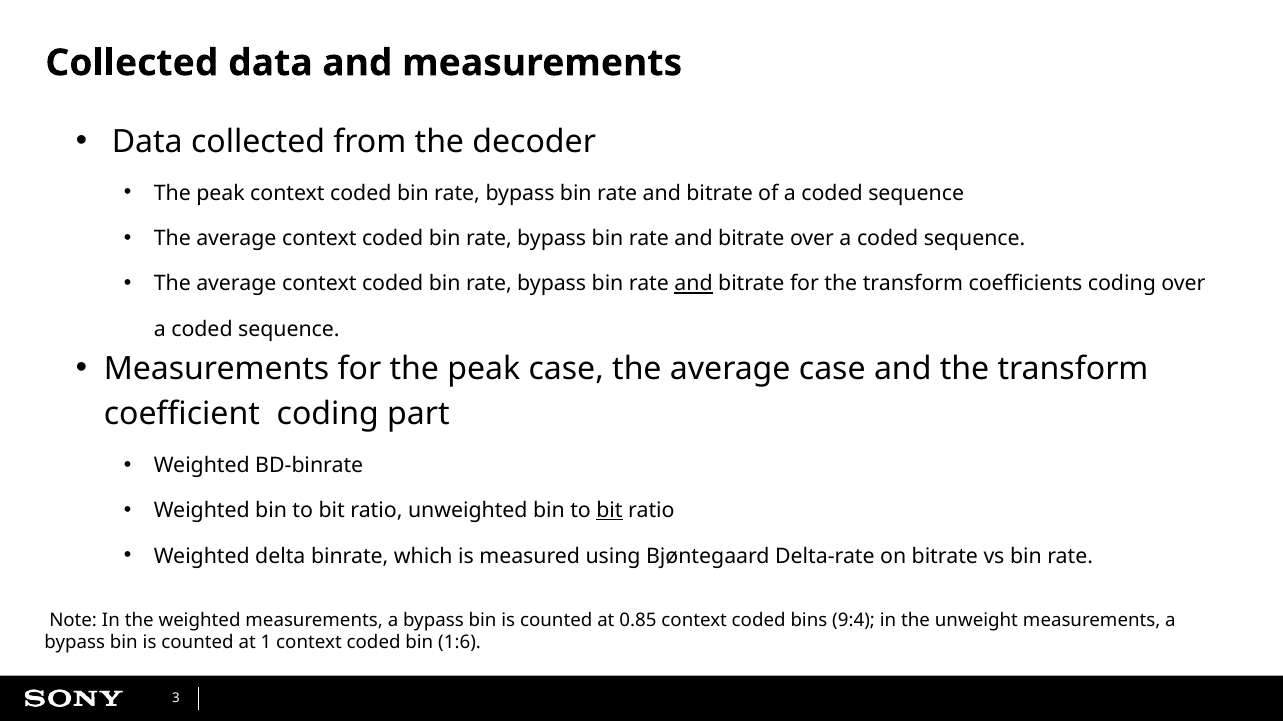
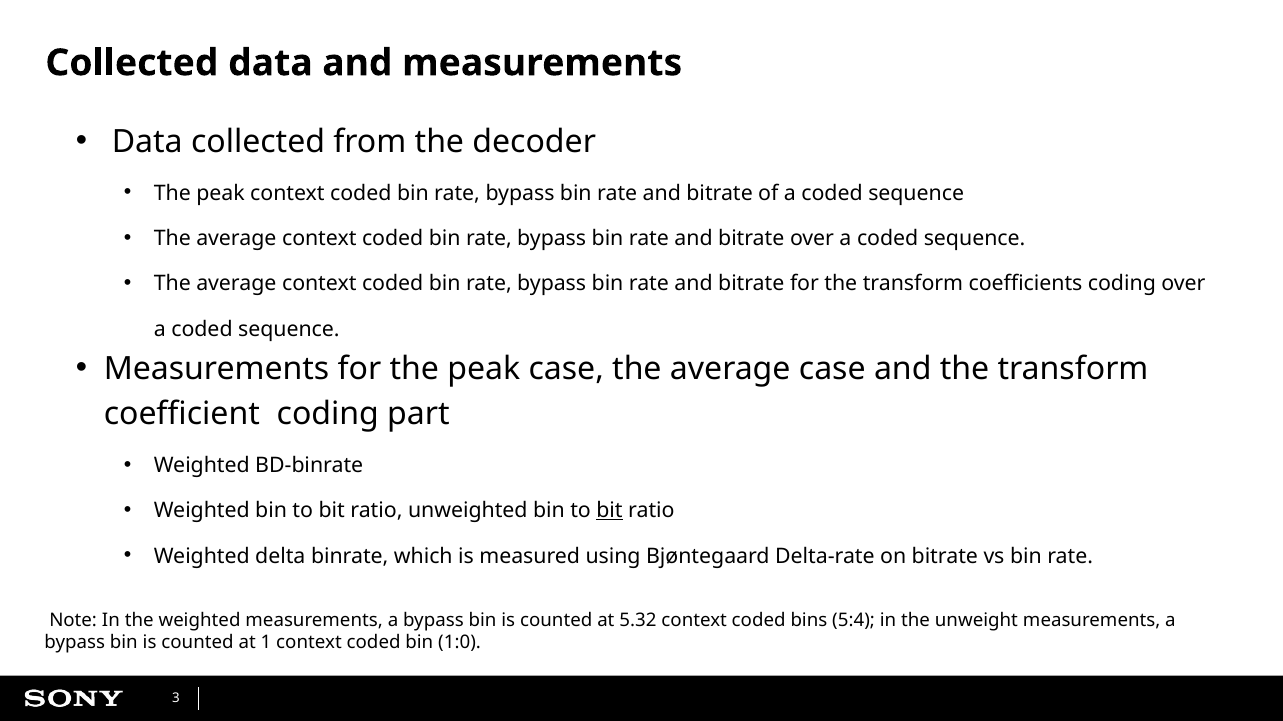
and underline: present -> none (694, 284)
0.85: 0.85 -> 5.32 (638, 620)
9:4: 9:4 -> 5:4 (854, 620)
1:6: 1:6 -> 1:0 (460, 642)
